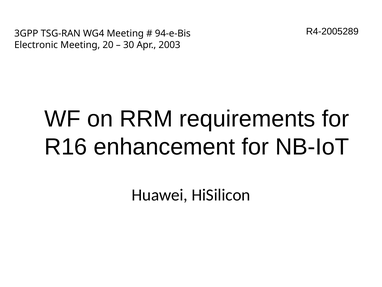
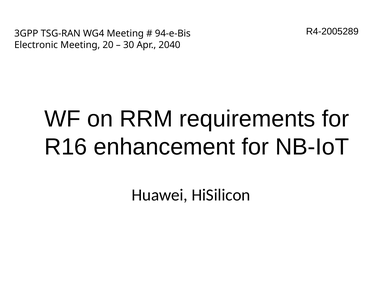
2003: 2003 -> 2040 (169, 45)
